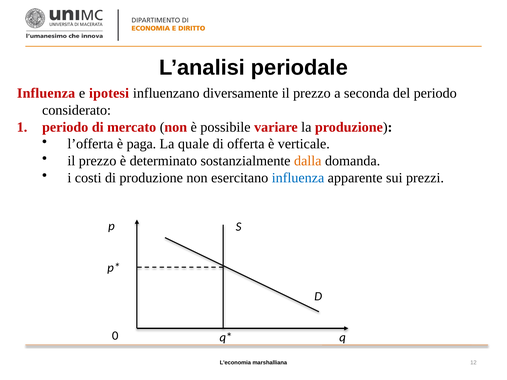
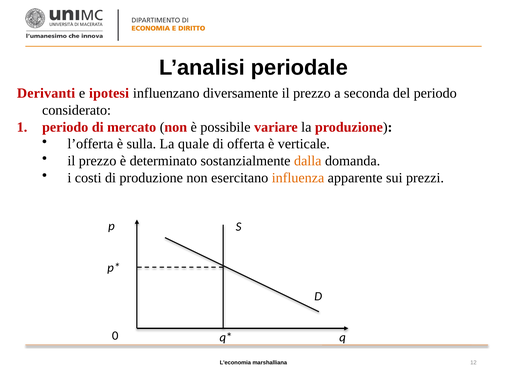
Influenza: Influenza -> Derivanti (46, 93)
paga: paga -> sulla (141, 144)
influenza colour: blue -> orange (298, 178)
